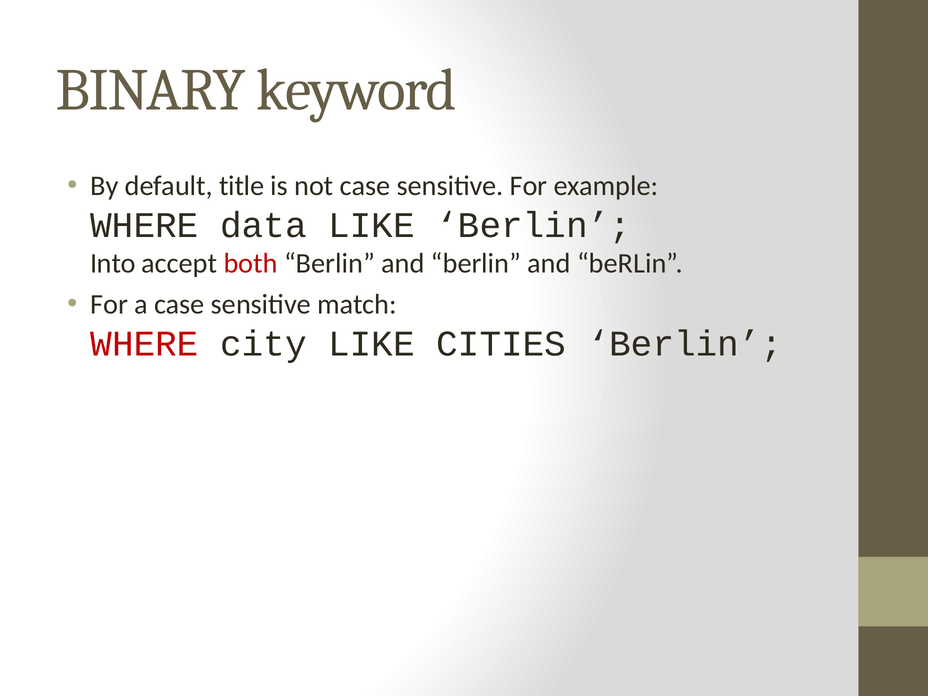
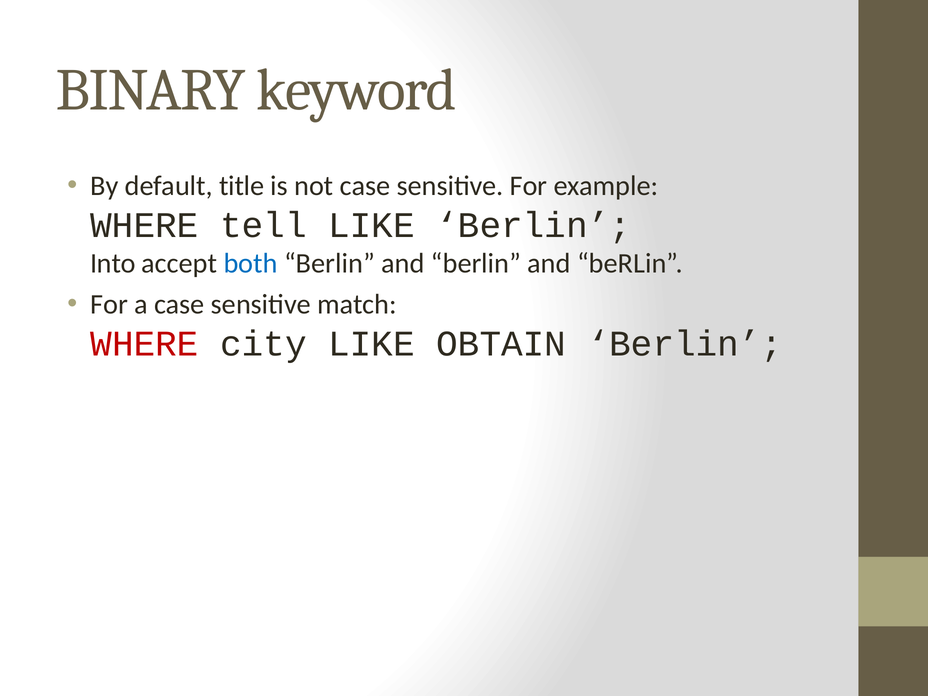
data: data -> tell (263, 225)
both colour: red -> blue (251, 263)
CITIES: CITIES -> OBTAIN (501, 344)
